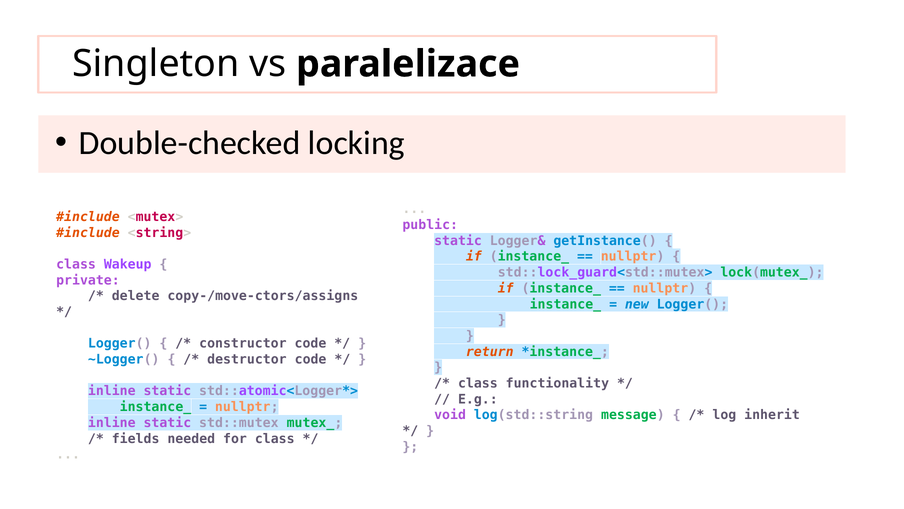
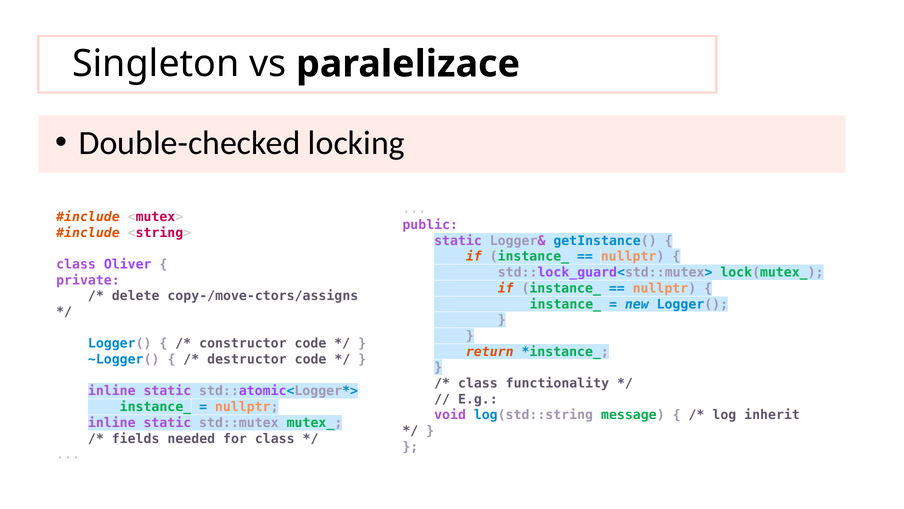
Wakeup: Wakeup -> Oliver (128, 264)
